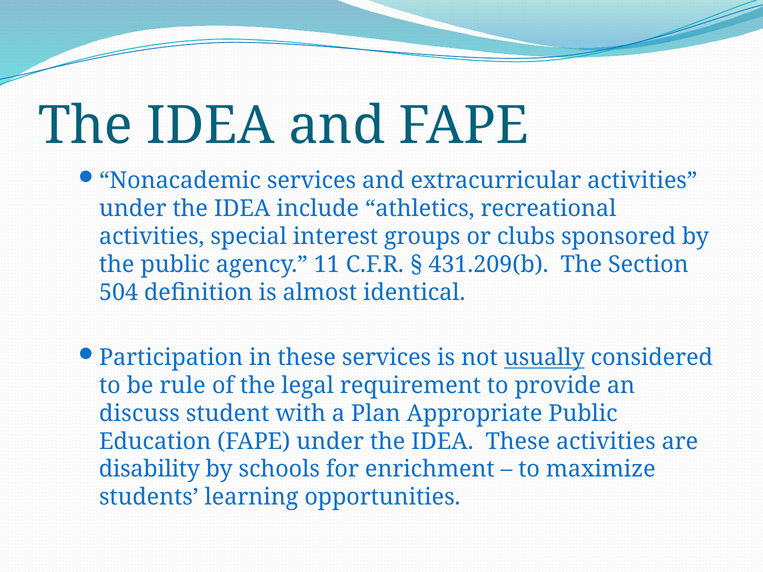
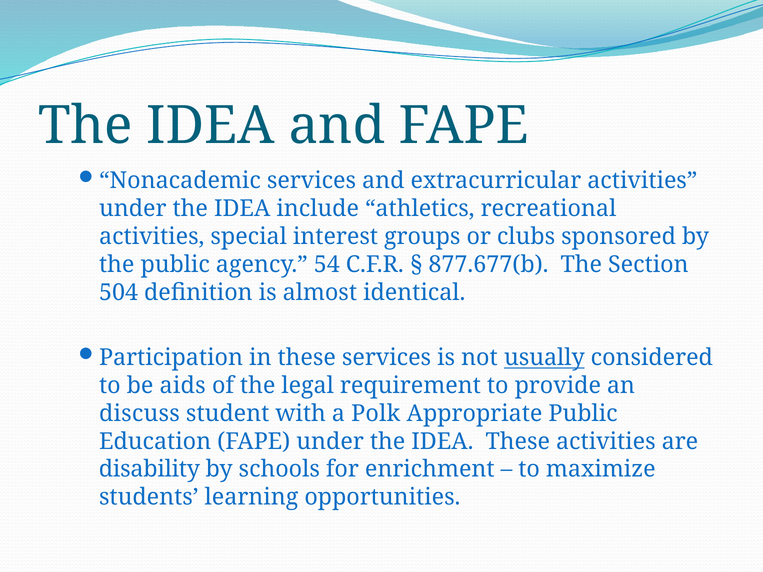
11: 11 -> 54 (327, 265)
431.209(b: 431.209(b -> 877.677(b (488, 265)
rule: rule -> aids (183, 386)
Plan: Plan -> Polk (376, 414)
